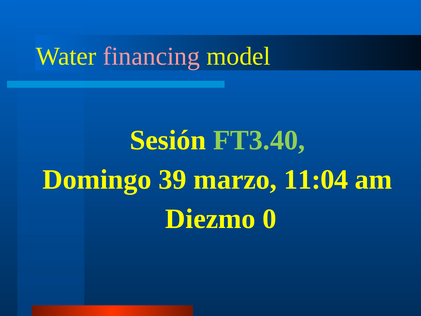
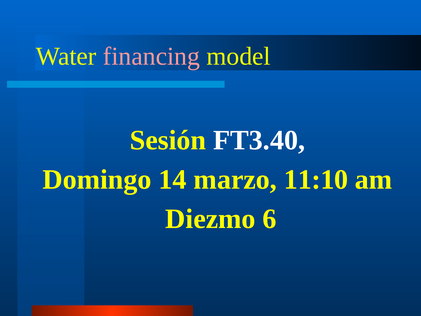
FT3.40 colour: light green -> white (259, 140)
39: 39 -> 14 (173, 180)
11:04: 11:04 -> 11:10 (316, 180)
0: 0 -> 6 (270, 219)
